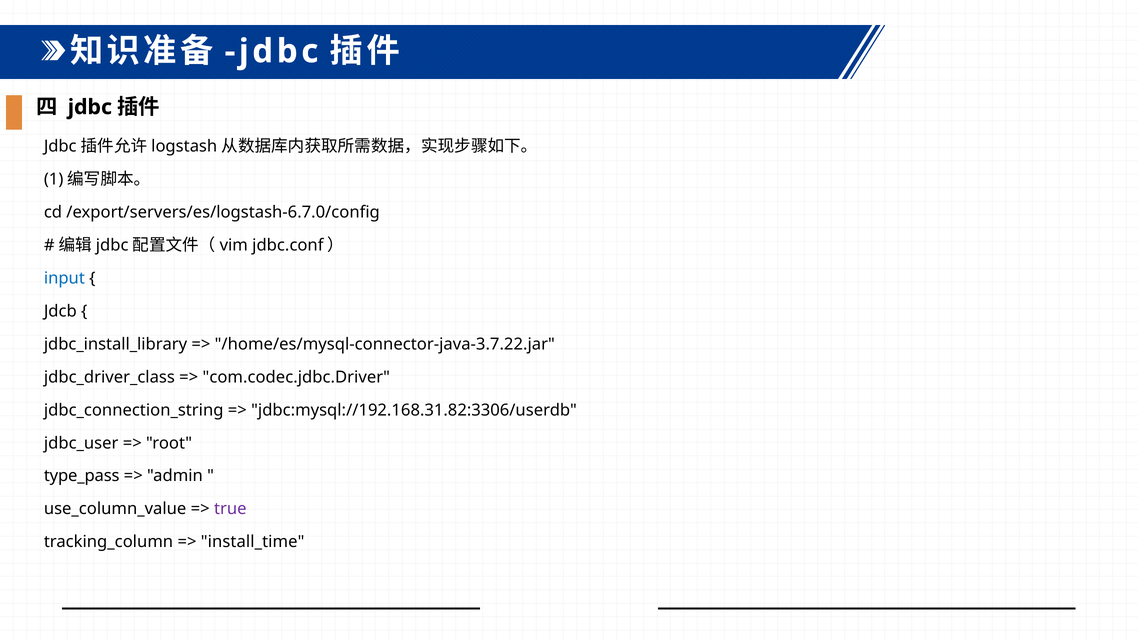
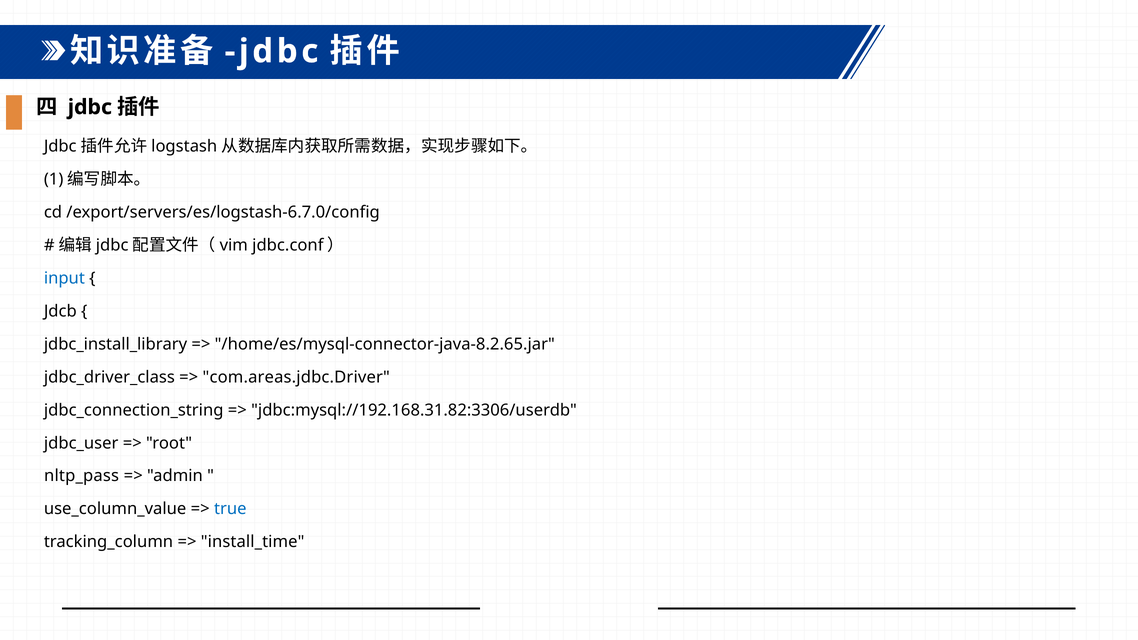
/home/es/mysql-connector-java-3.7.22.jar: /home/es/mysql-connector-java-3.7.22.jar -> /home/es/mysql-connector-java-8.2.65.jar (385, 344)
com.codec.jdbc.Driver: com.codec.jdbc.Driver -> com.areas.jdbc.Driver (296, 377)
type_pass: type_pass -> nltp_pass (82, 476)
true colour: purple -> blue (230, 509)
